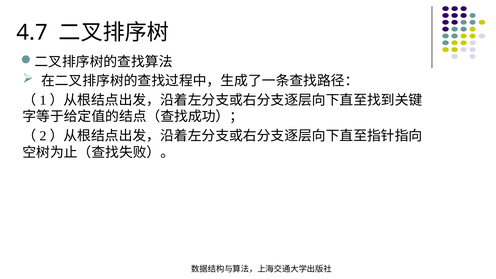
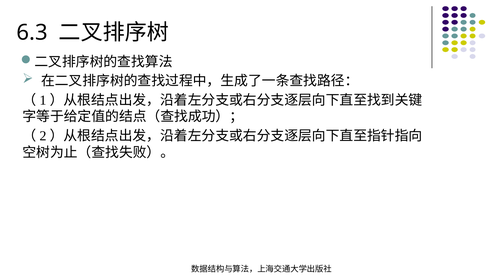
4.7: 4.7 -> 6.3 (32, 33)
